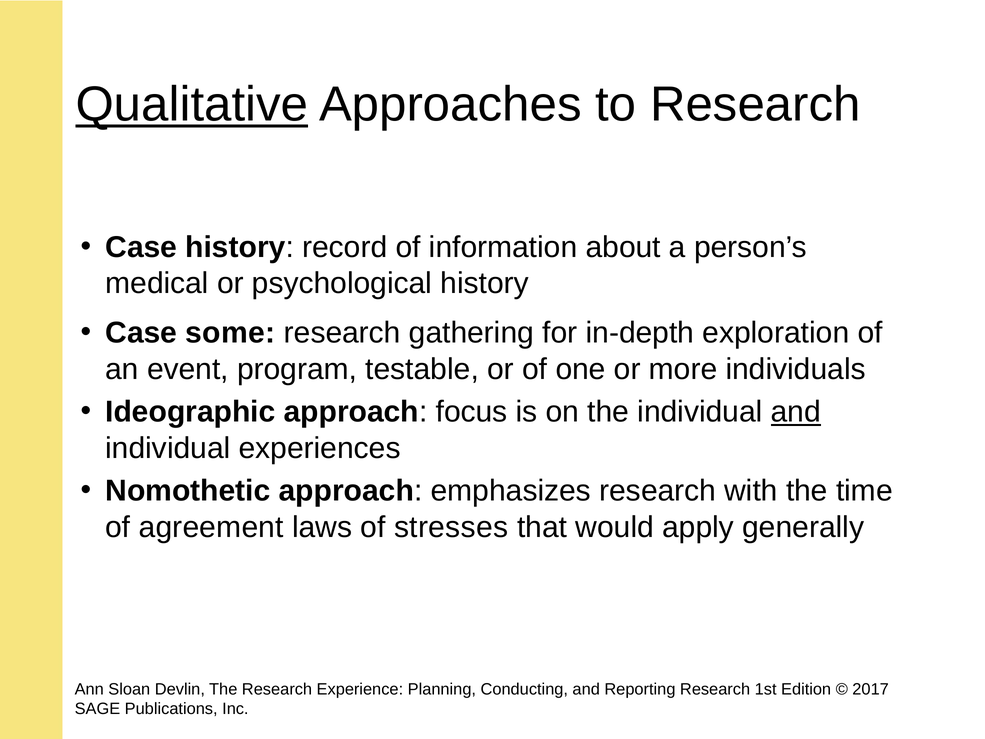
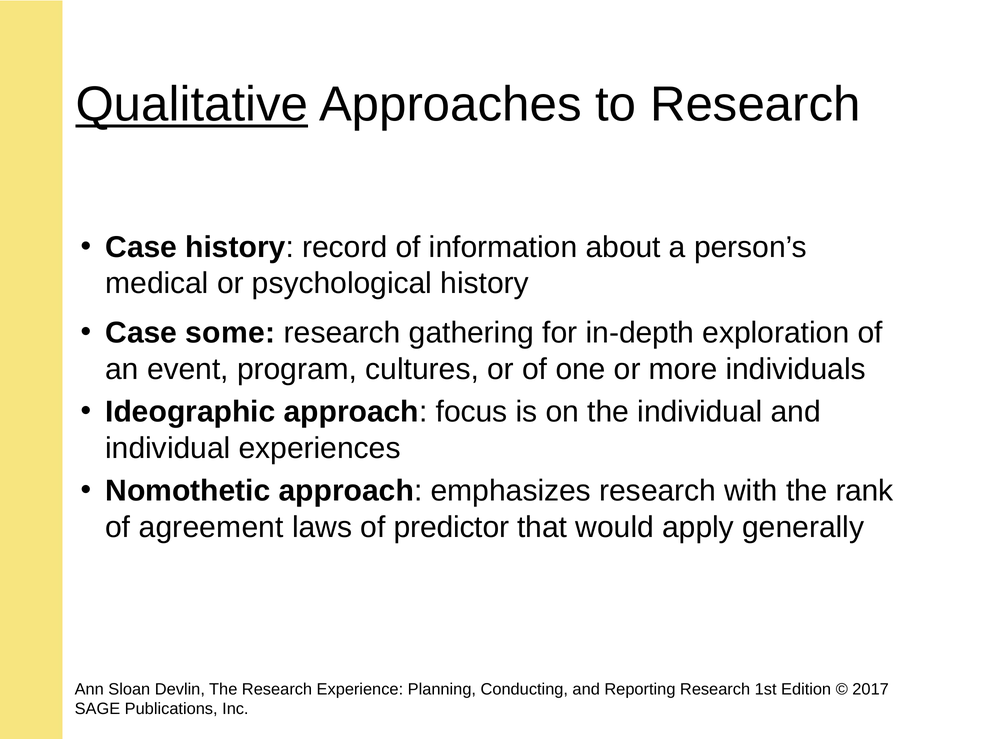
testable: testable -> cultures (422, 369)
and underline: present -> none (796, 412)
time: time -> rank (865, 491)
stresses: stresses -> predictor (451, 527)
